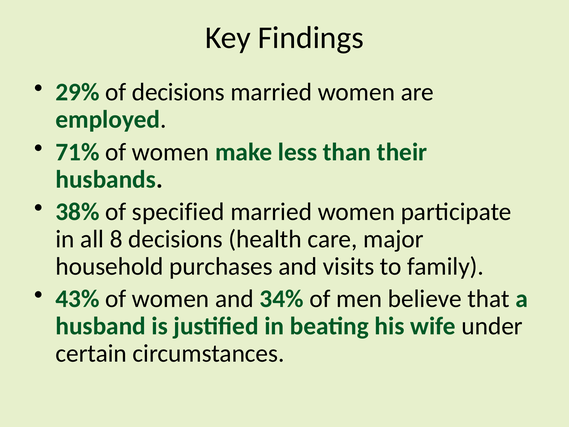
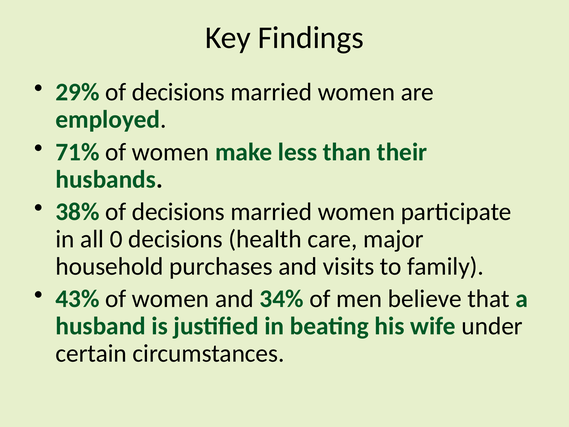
38% of specified: specified -> decisions (178, 212)
8: 8 -> 0 (116, 239)
